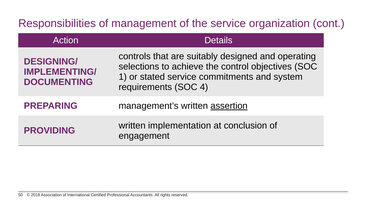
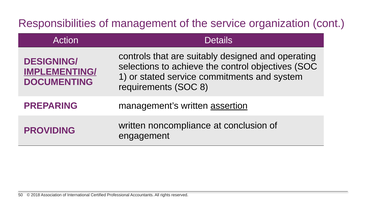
IMPLEMENTING/ underline: none -> present (60, 72)
4: 4 -> 8 (204, 87)
implementation: implementation -> noncompliance (180, 125)
